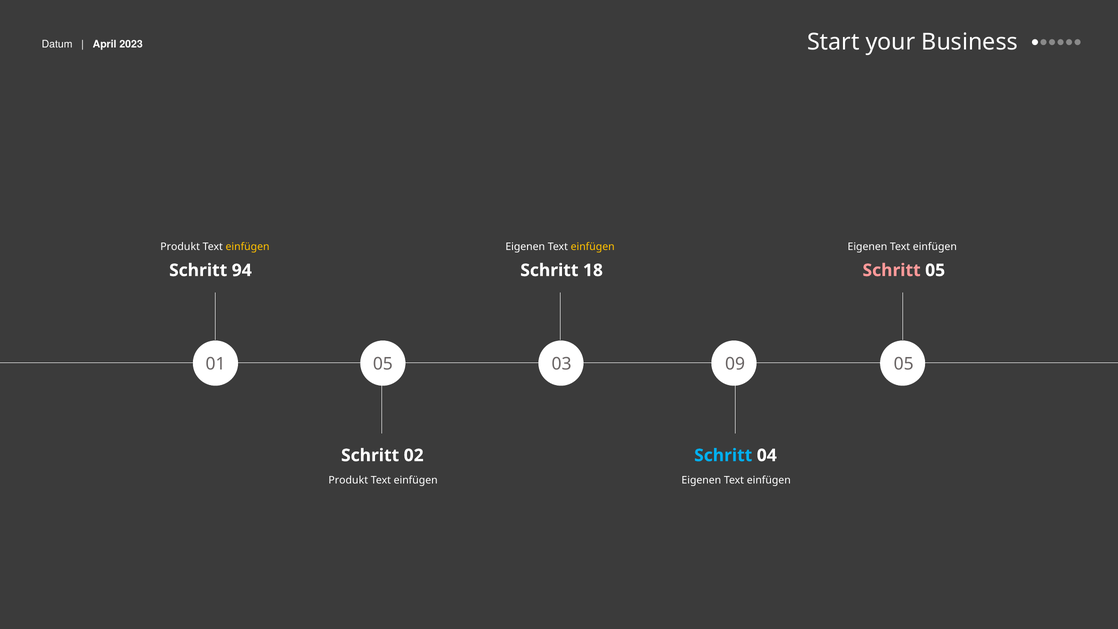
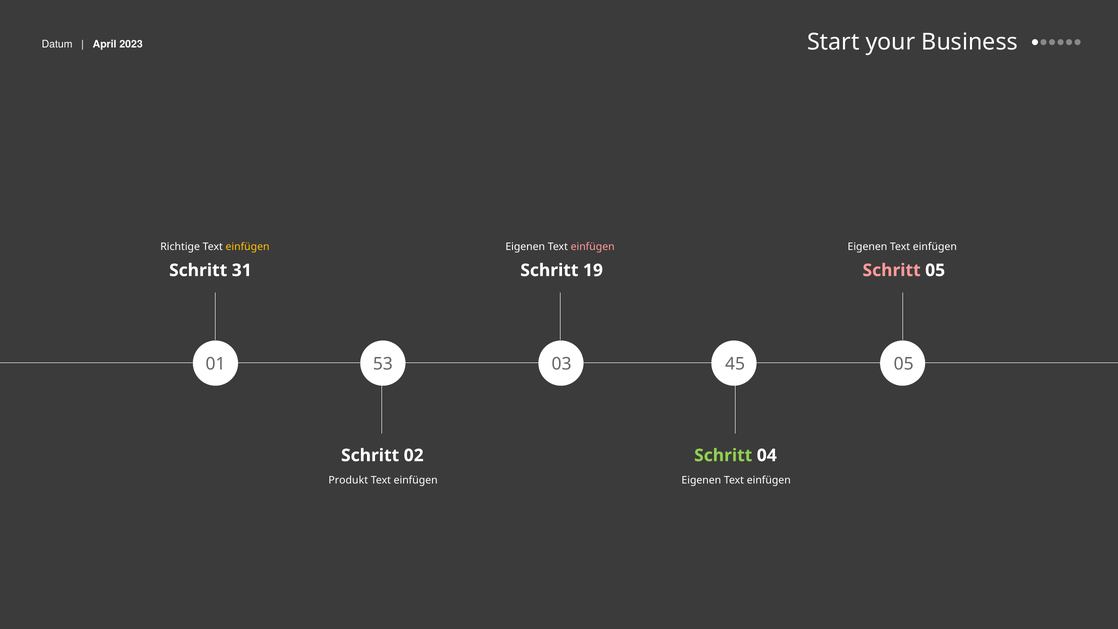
Produkt: Produkt -> Richtige (180, 247)
einfügen colour: yellow -> pink (593, 247)
94: 94 -> 31 (242, 270)
18: 18 -> 19 (593, 270)
01 05: 05 -> 53 (383, 364)
09: 09 -> 45 (735, 364)
Schritt colour: light blue -> light green (723, 455)
